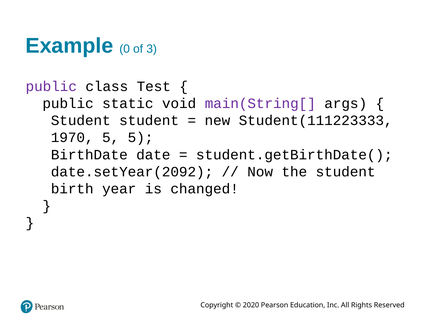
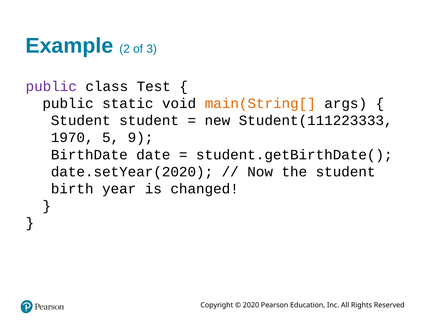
0: 0 -> 2 (125, 49)
main(String[ colour: purple -> orange (260, 104)
5 5: 5 -> 9 (141, 138)
date.setYear(2092: date.setYear(2092 -> date.setYear(2020 (132, 172)
